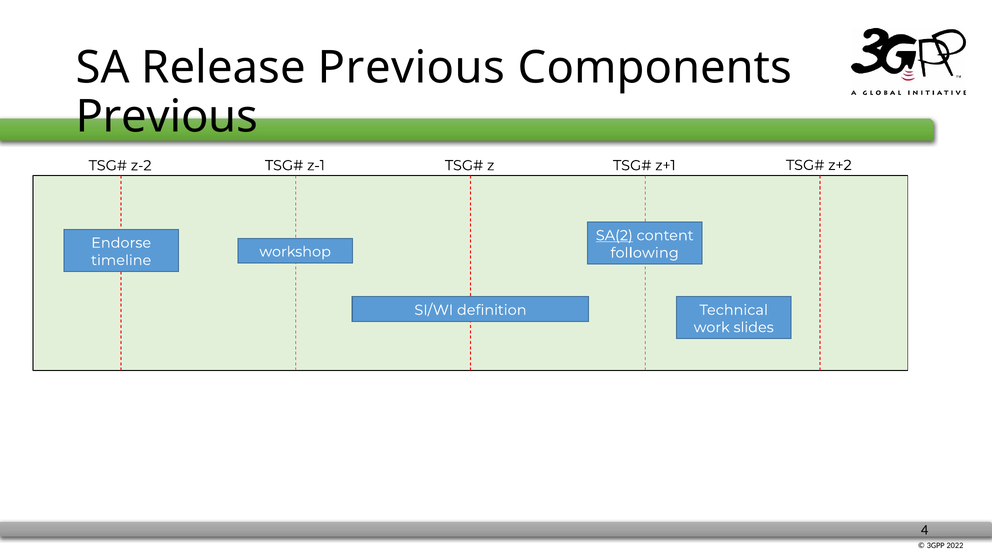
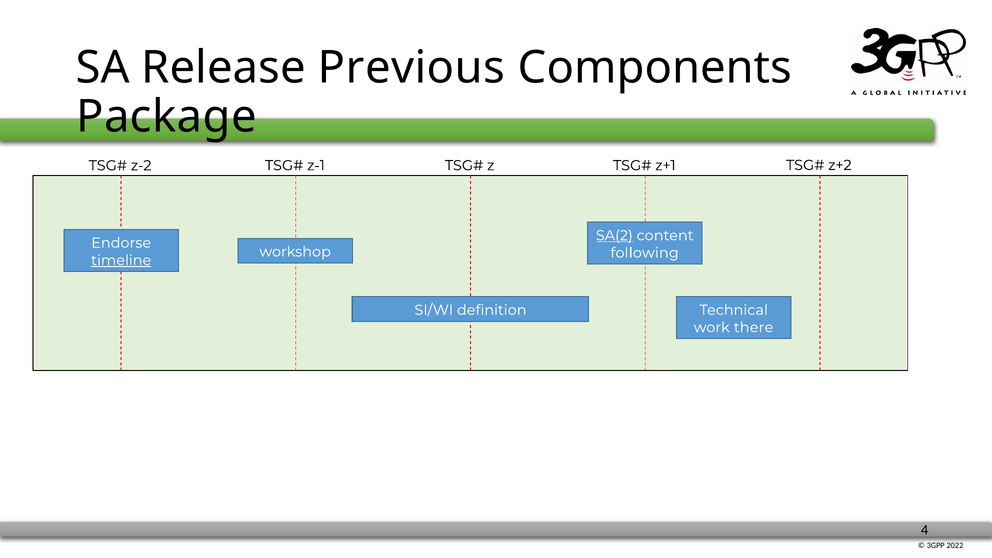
Previous: Previous -> Package (167, 117)
timeline underline: none -> present (121, 260)
slides: slides -> there (754, 327)
